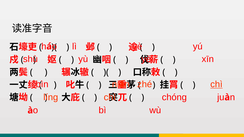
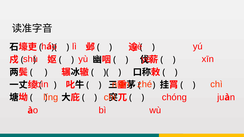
chì underline: present -> none (216, 84)
